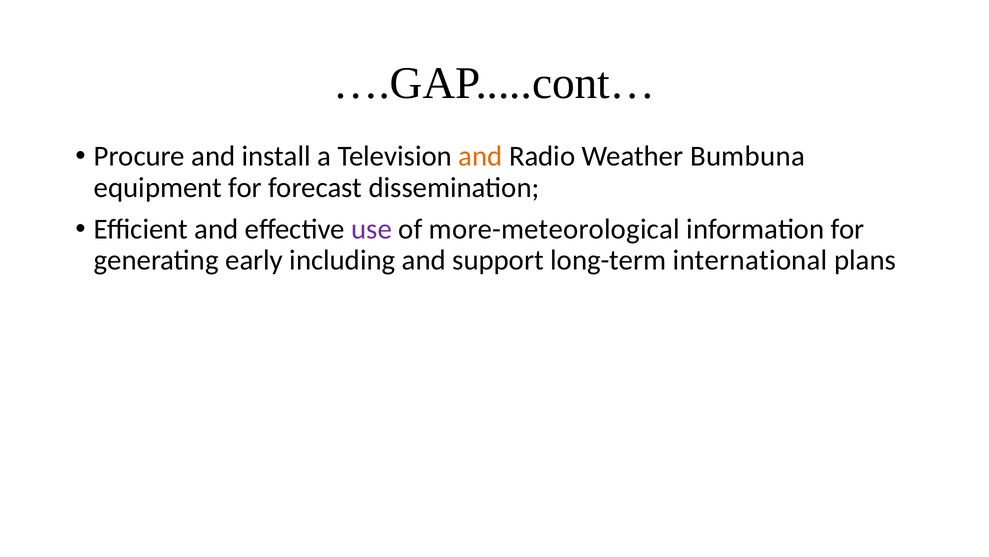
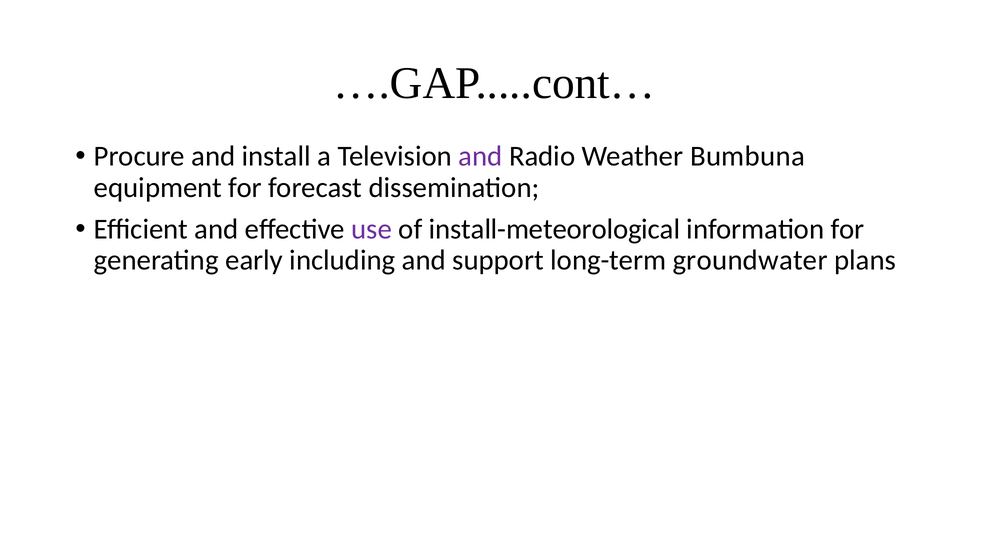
and colour: orange -> purple (480, 156)
more-meteorological: more-meteorological -> install-meteorological (555, 229)
international: international -> groundwater (750, 260)
